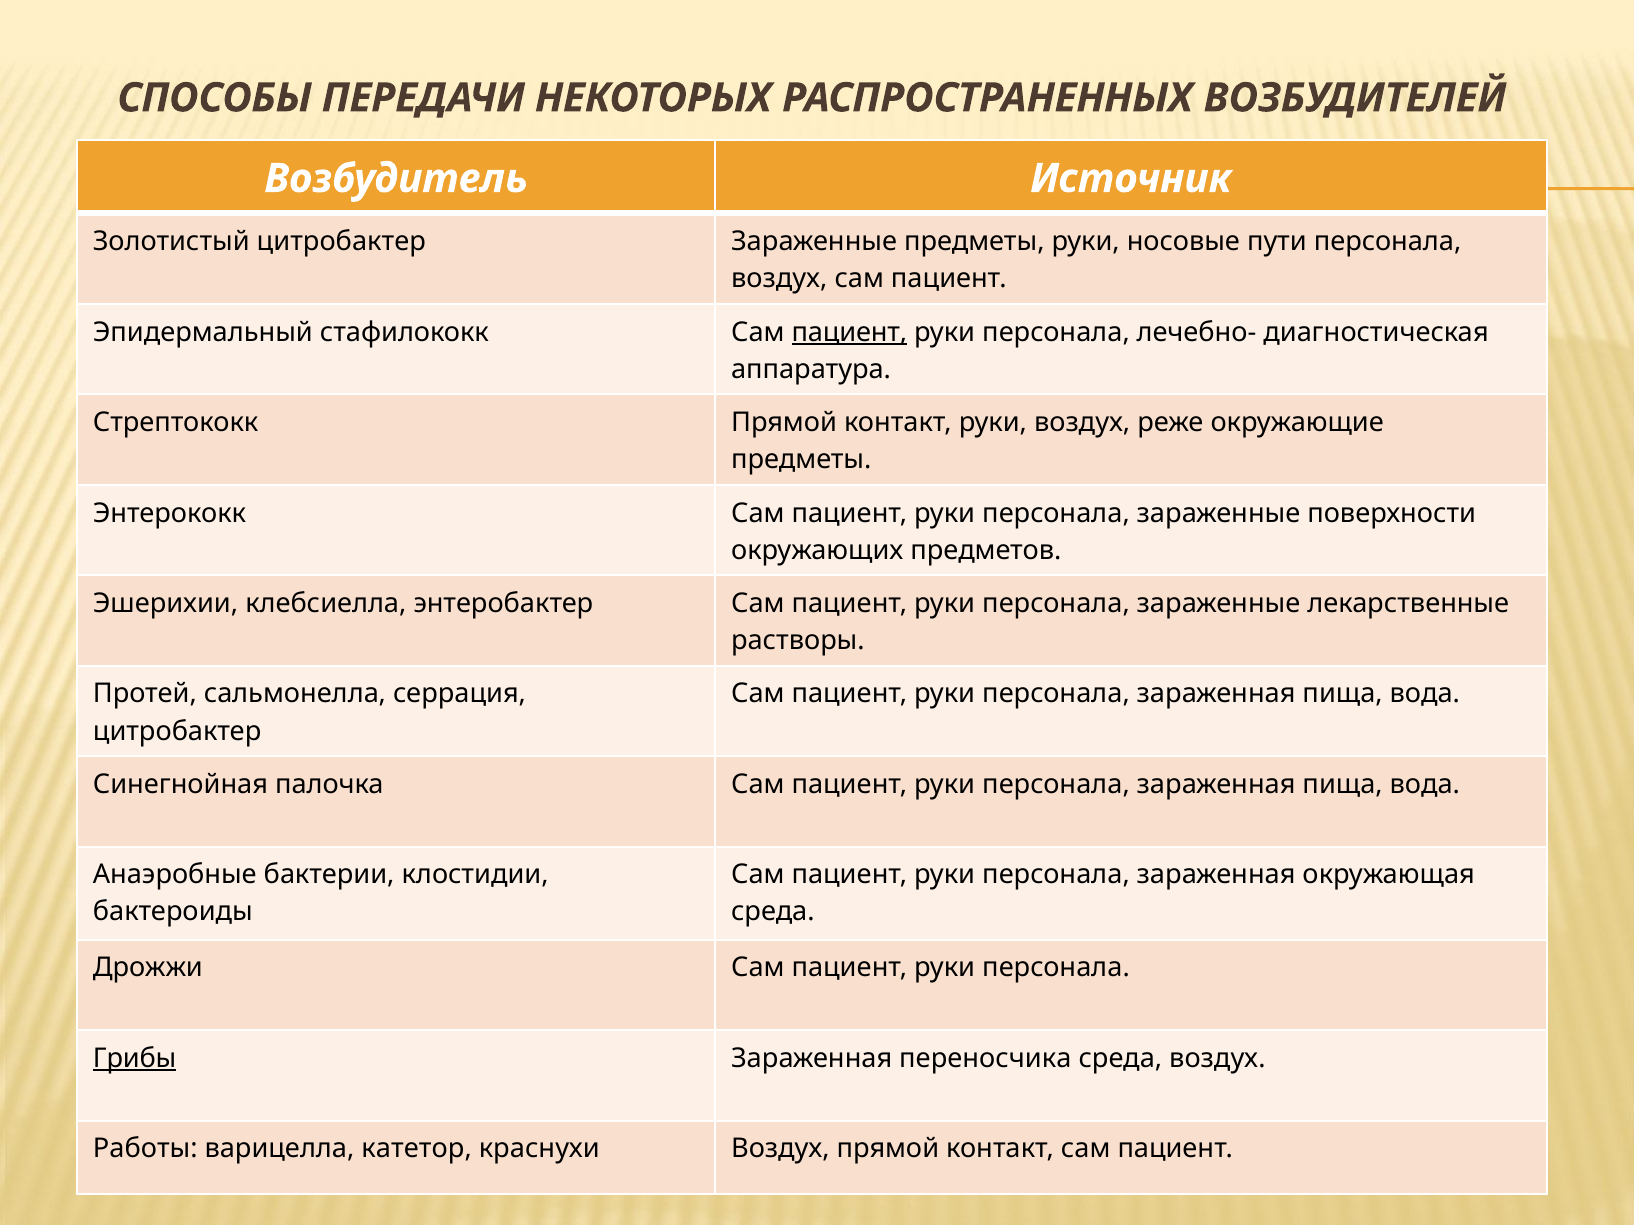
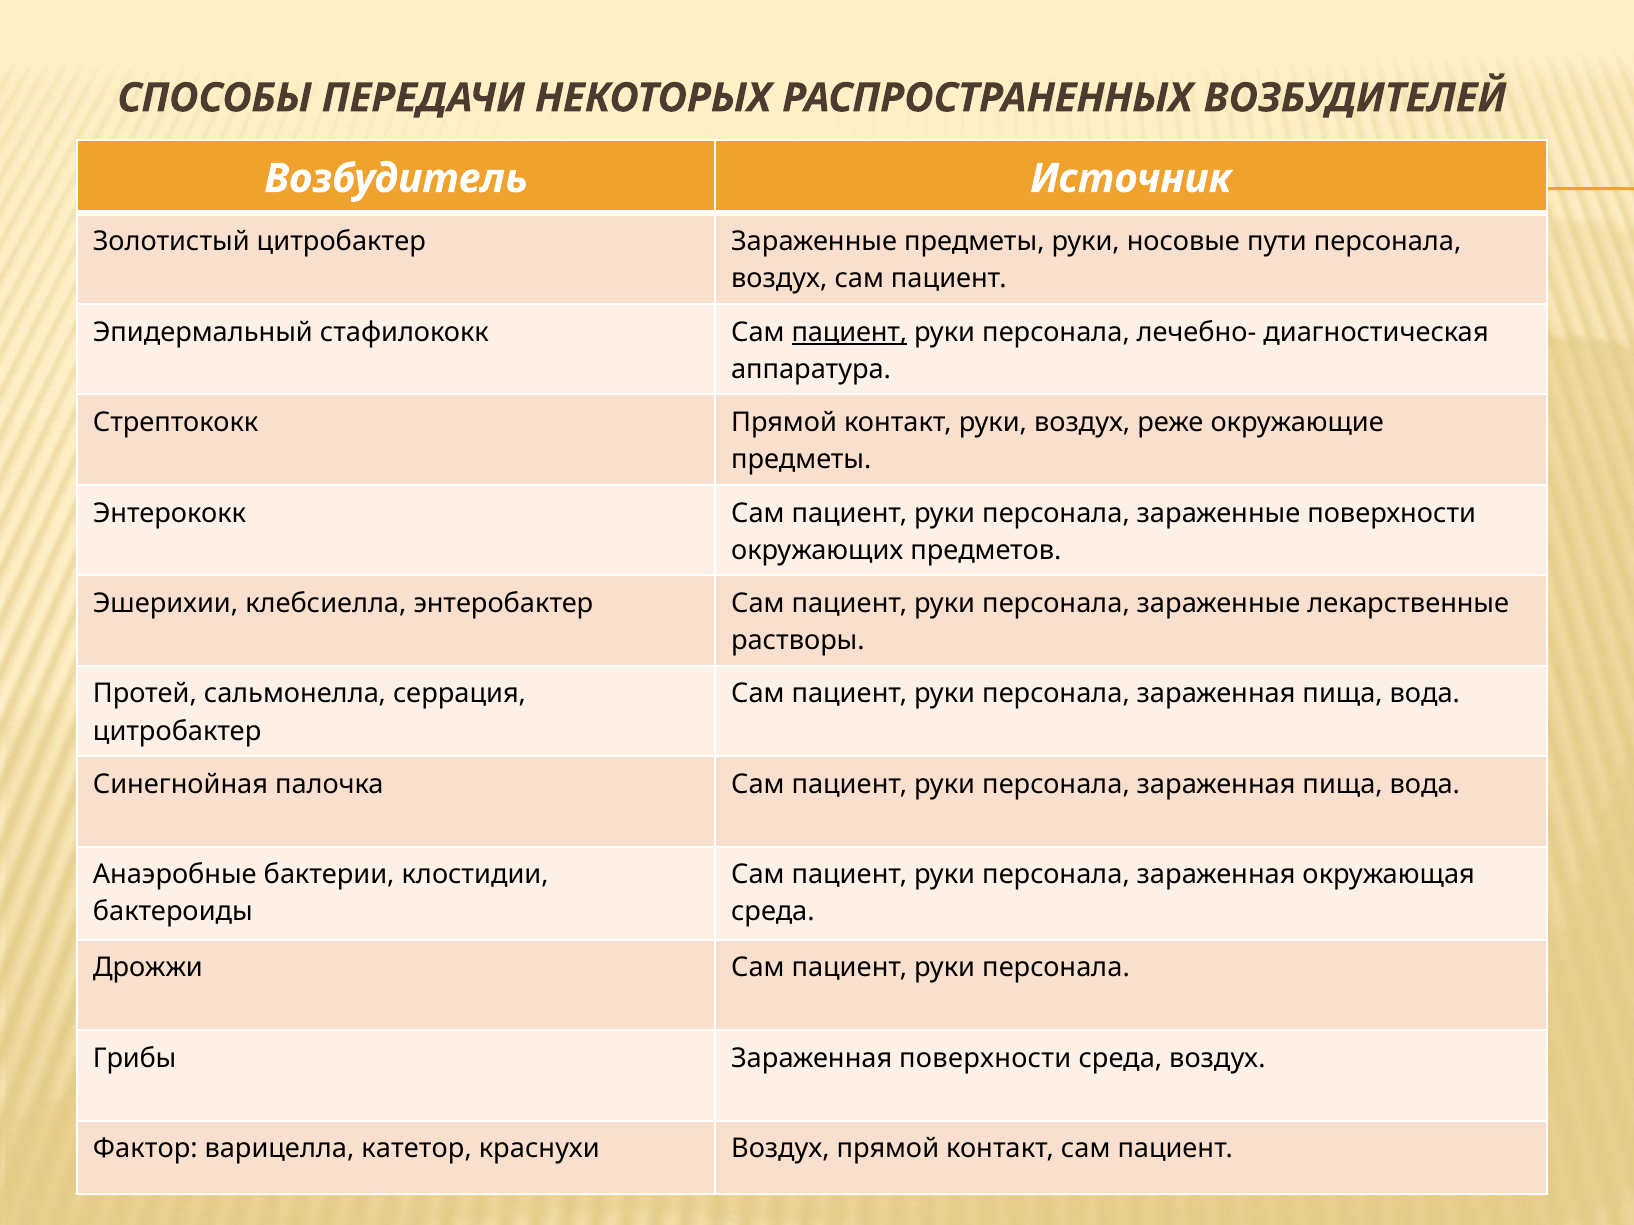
Грибы underline: present -> none (135, 1059)
Зараженная переносчика: переносчика -> поверхности (985, 1059)
Работы: Работы -> Фактор (145, 1149)
